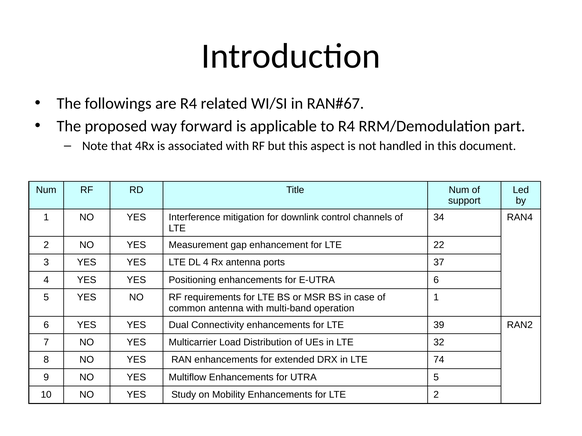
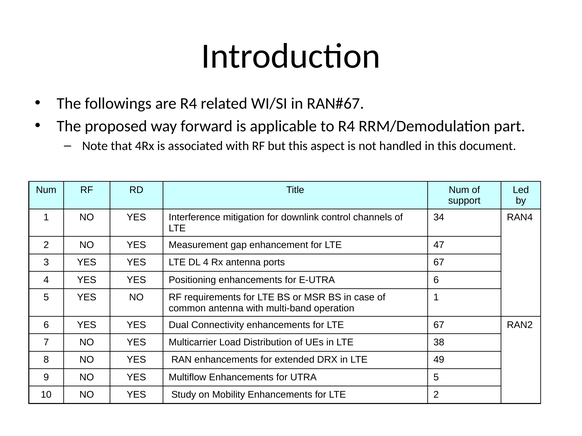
22: 22 -> 47 (439, 245)
ports 37: 37 -> 67 (439, 263)
LTE 39: 39 -> 67 (439, 325)
32: 32 -> 38 (439, 343)
74: 74 -> 49 (439, 360)
